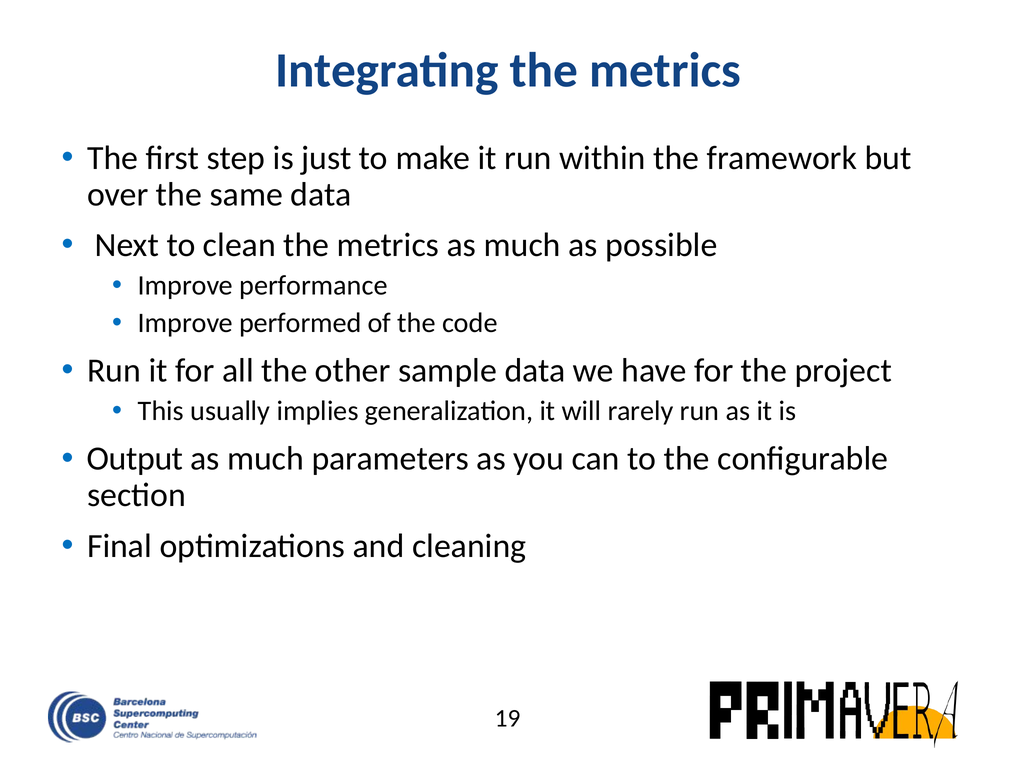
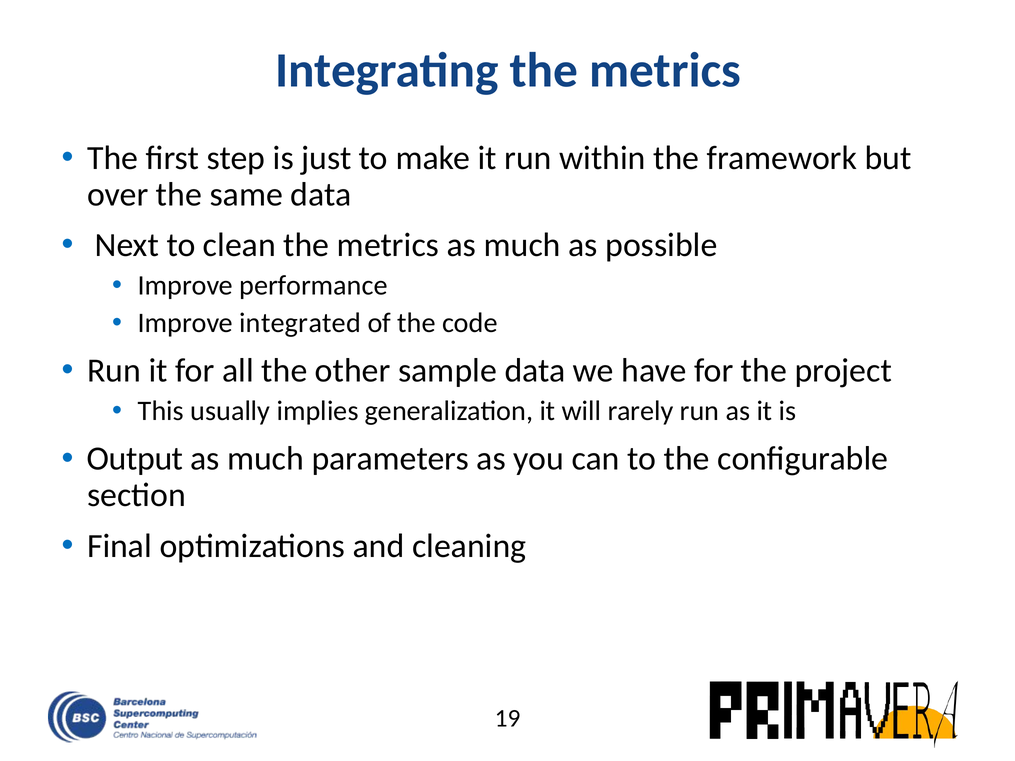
performed: performed -> integrated (300, 323)
